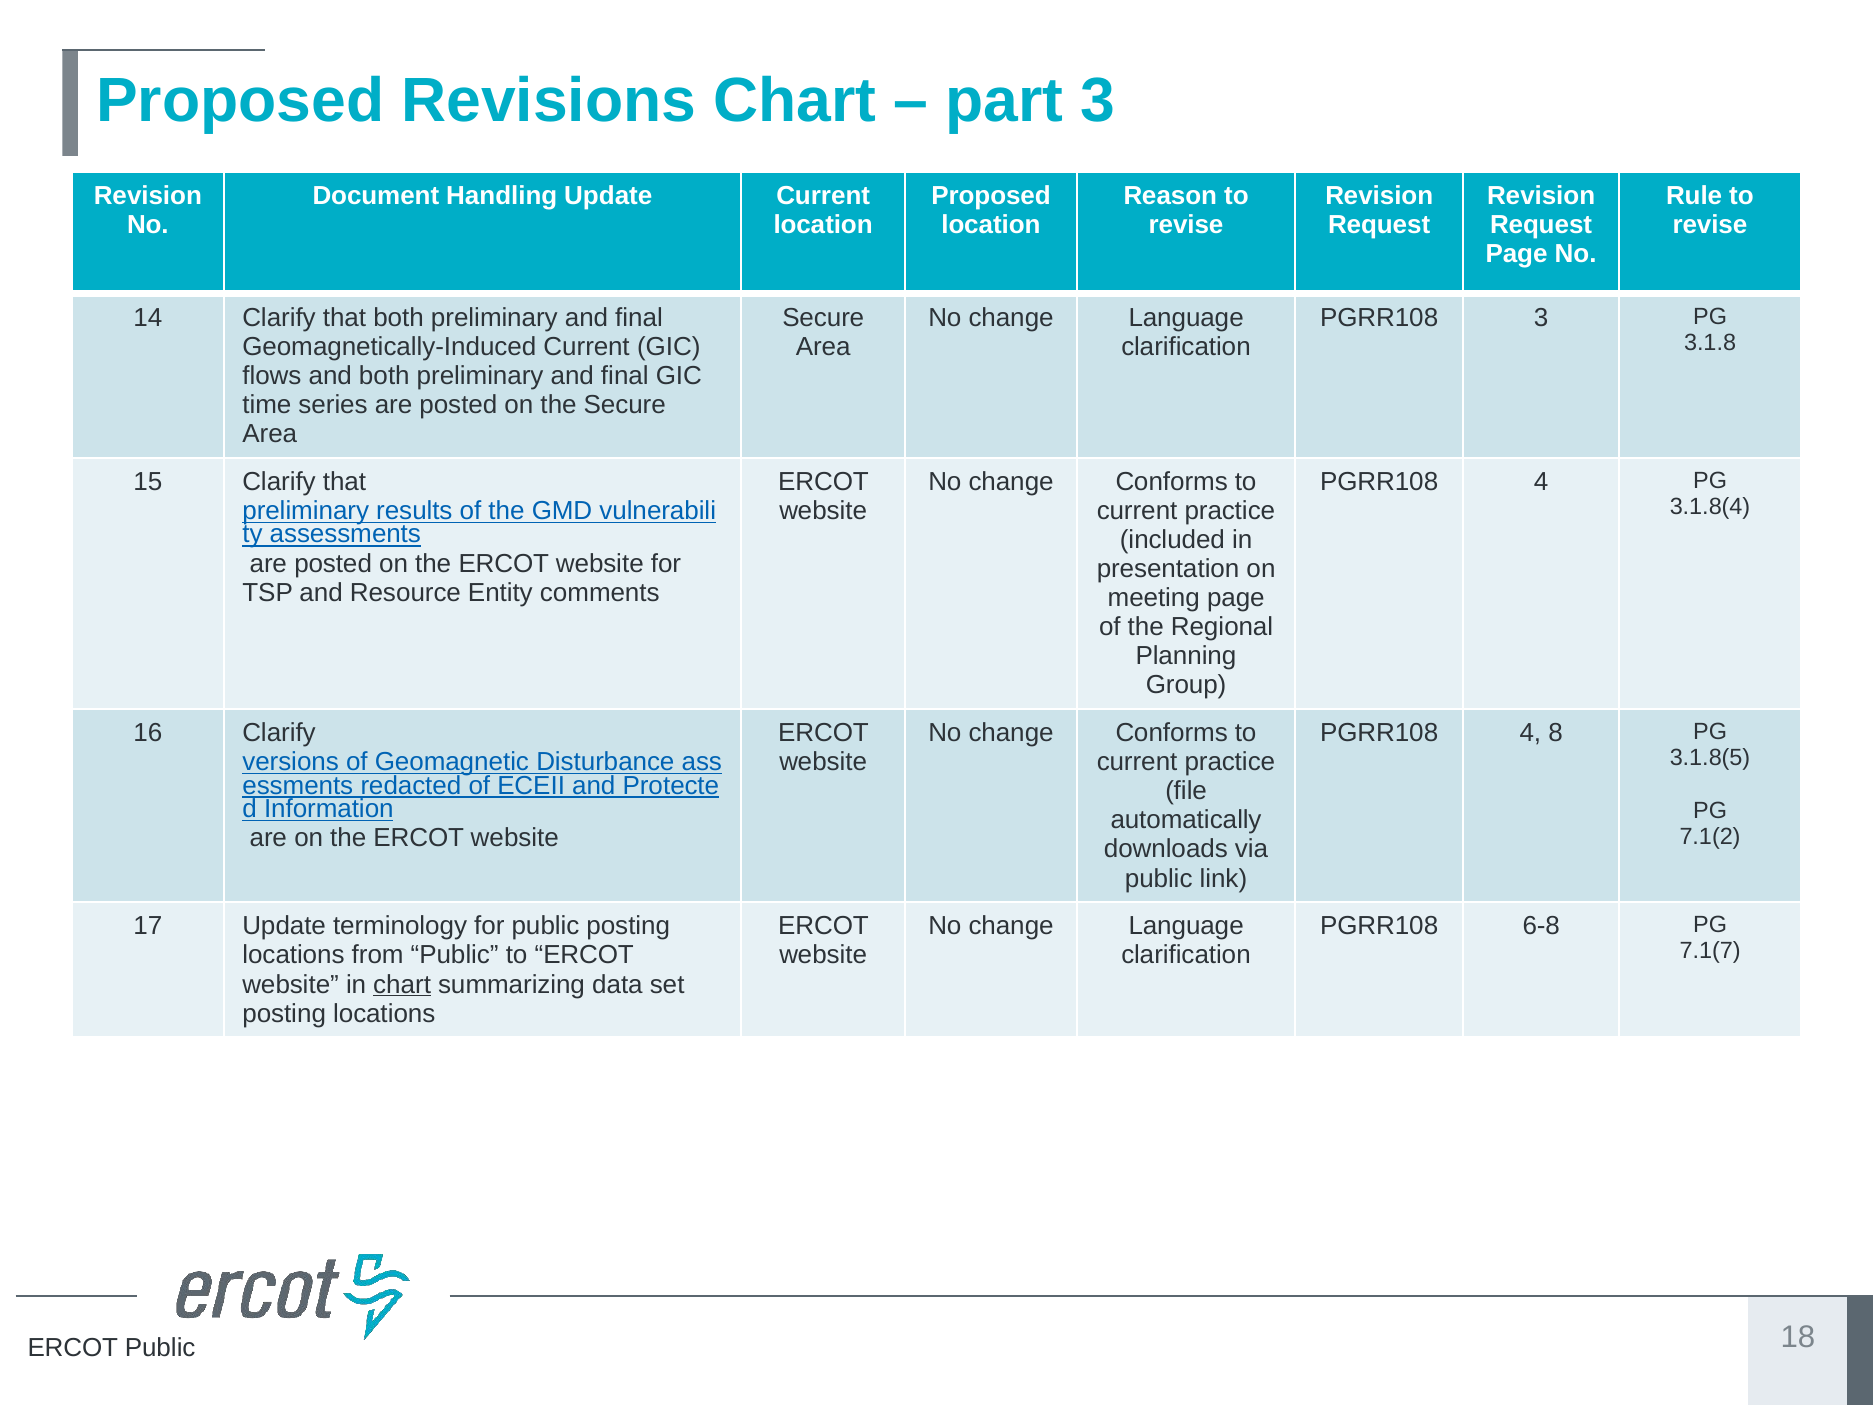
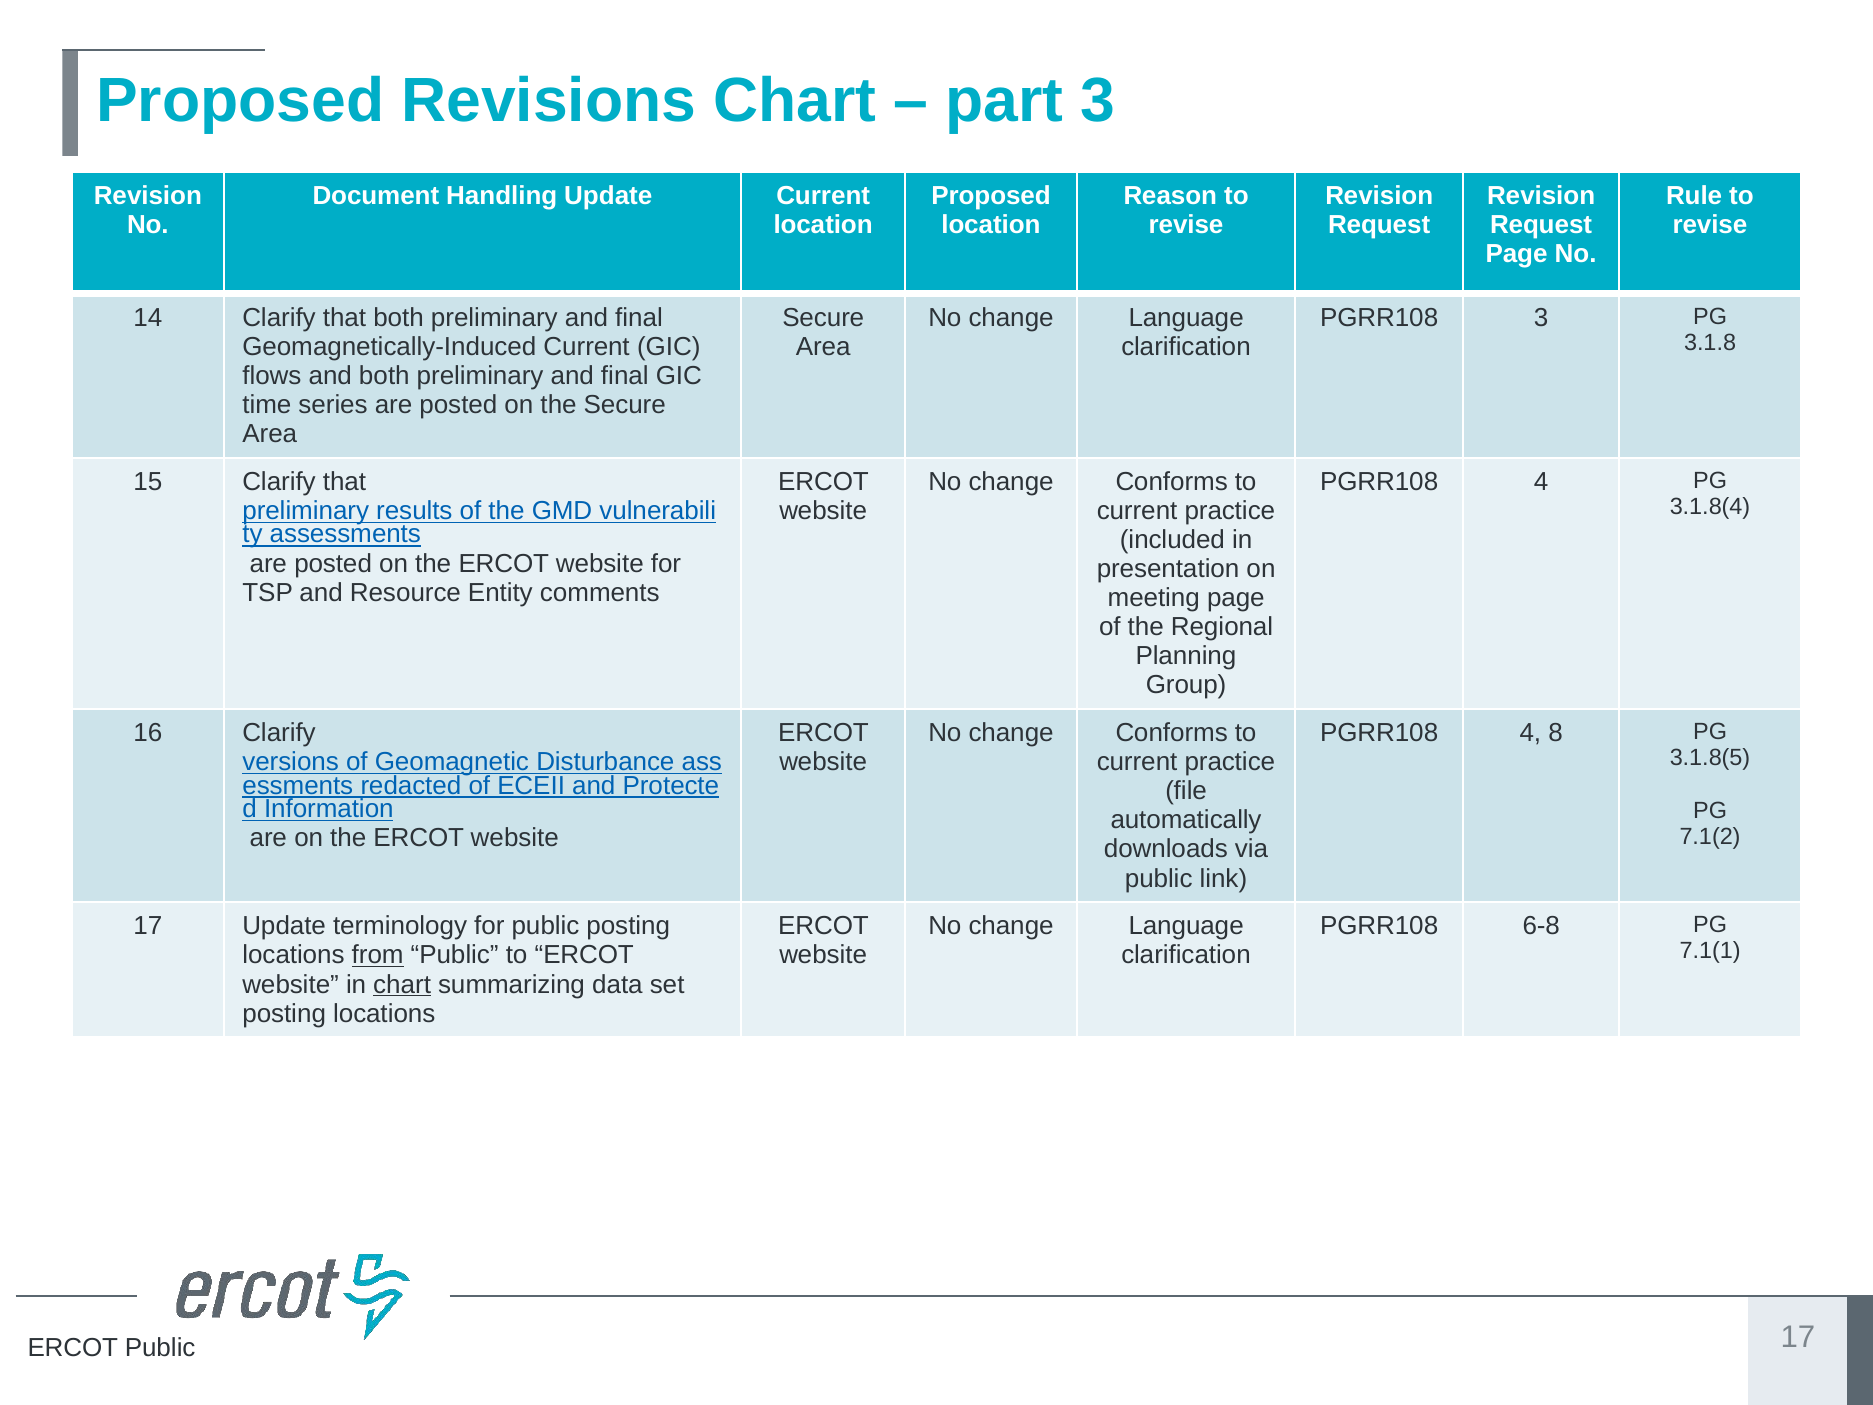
7.1(7: 7.1(7 -> 7.1(1 (1710, 951)
from underline: none -> present (378, 955)
Public 18: 18 -> 17 (1798, 1337)
